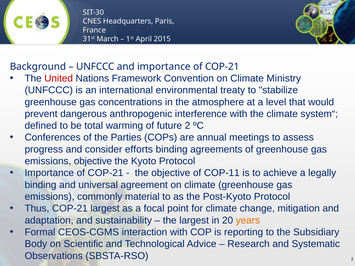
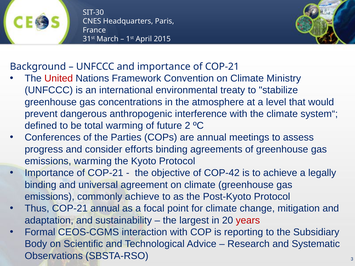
emissions objective: objective -> warming (93, 161)
COP-11: COP-11 -> COP-42 (222, 173)
commonly material: material -> achieve (142, 197)
COP-21 largest: largest -> annual (105, 209)
years colour: orange -> red (248, 220)
